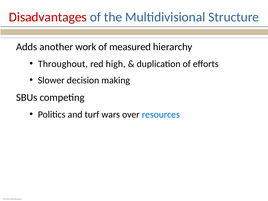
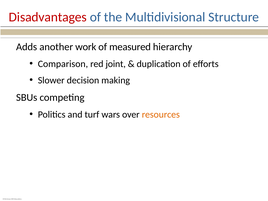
Throughout: Throughout -> Comparison (63, 64)
high: high -> joint (116, 64)
resources colour: blue -> orange (161, 114)
